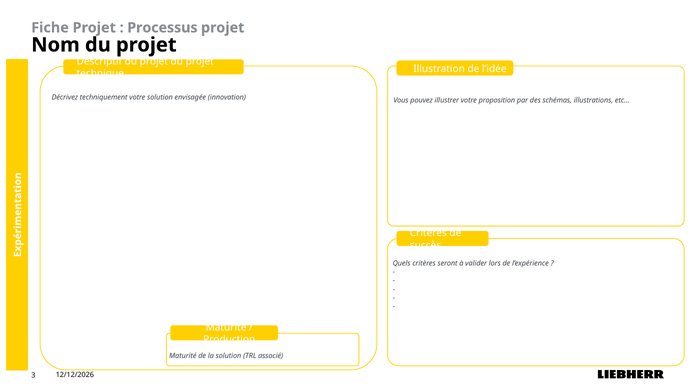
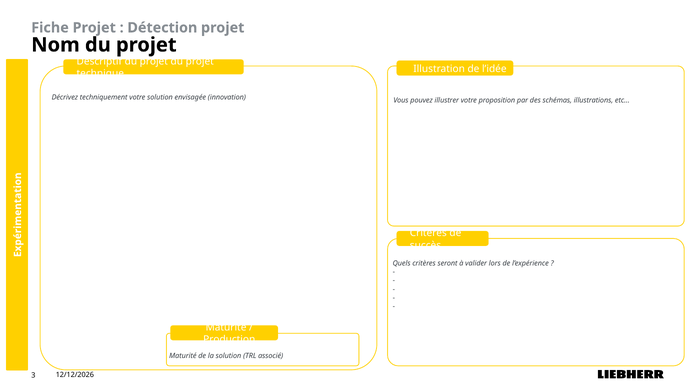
Processus: Processus -> Détection (162, 28)
